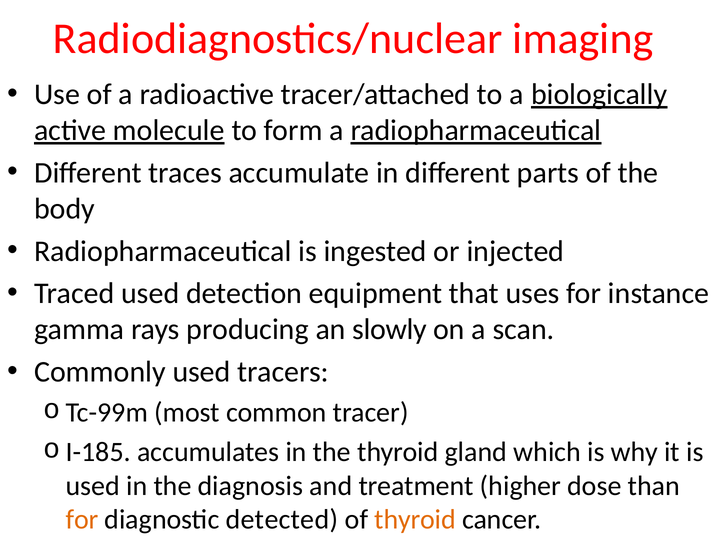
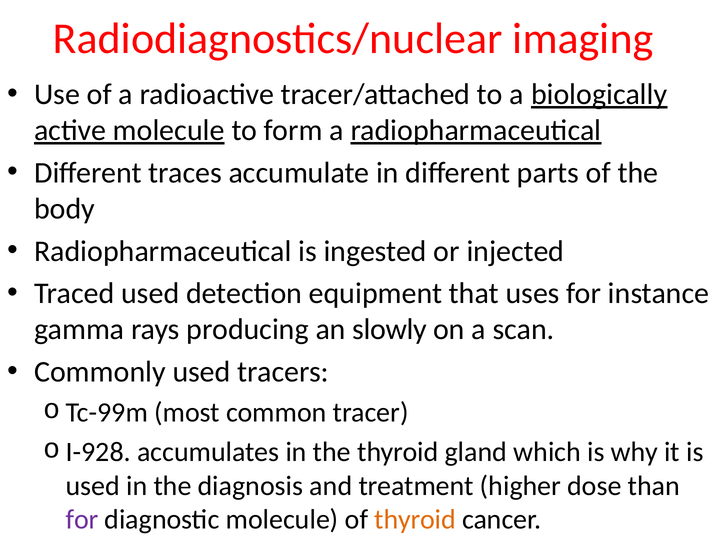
I-185: I-185 -> I-928 (98, 452)
for colour: orange -> purple (82, 519)
diagnostic detected: detected -> molecule (282, 519)
